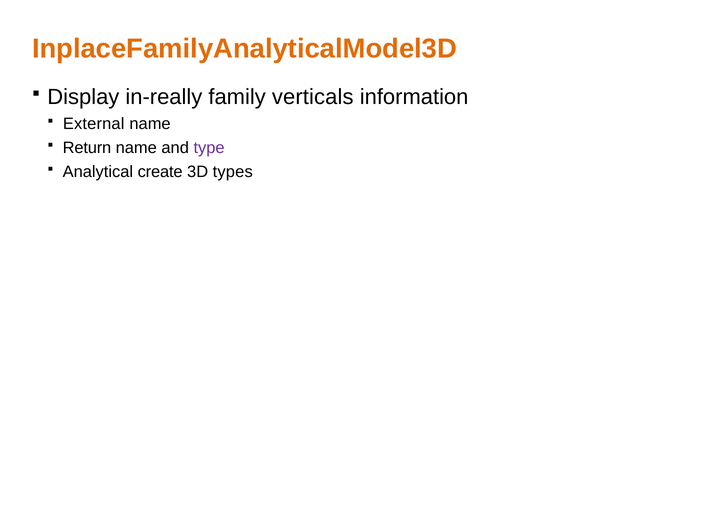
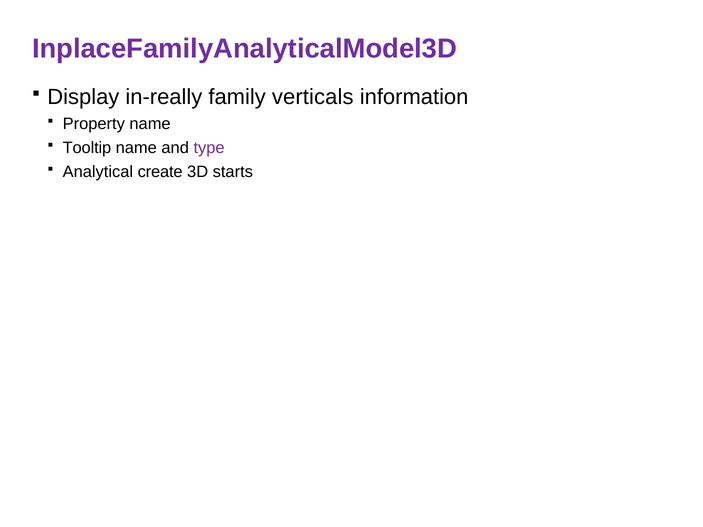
InplaceFamilyAnalyticalModel3D colour: orange -> purple (245, 49)
External: External -> Property (94, 124)
Return: Return -> Tooltip (87, 148)
types: types -> starts (233, 172)
